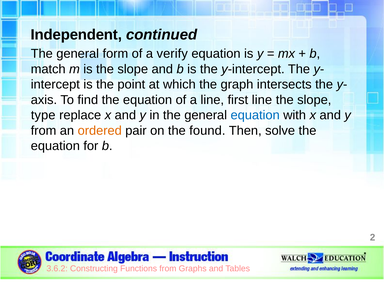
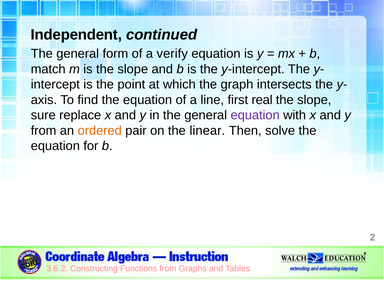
first line: line -> real (262, 100)
type: type -> sure (43, 115)
equation colour: blue -> purple (255, 115)
found: found -> linear (207, 131)
